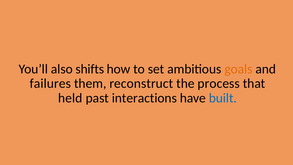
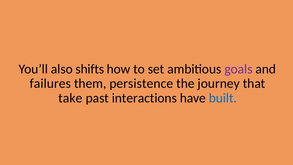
goals colour: orange -> purple (238, 69)
reconstruct: reconstruct -> persistence (141, 83)
process: process -> journey (219, 83)
held: held -> take (70, 98)
